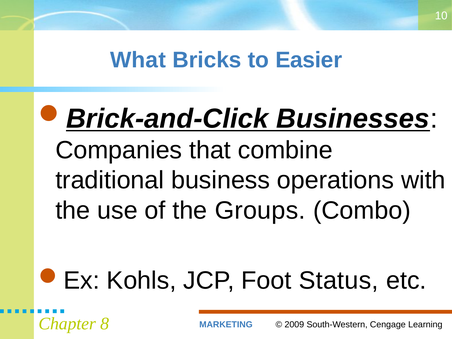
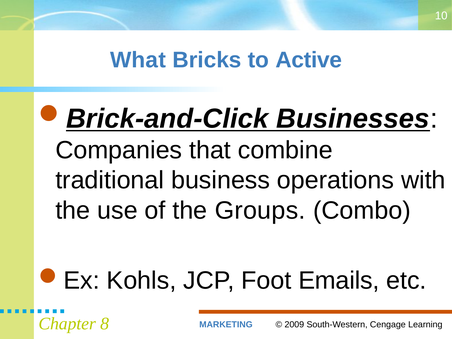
Easier: Easier -> Active (309, 60)
Status: Status -> Emails (339, 281)
